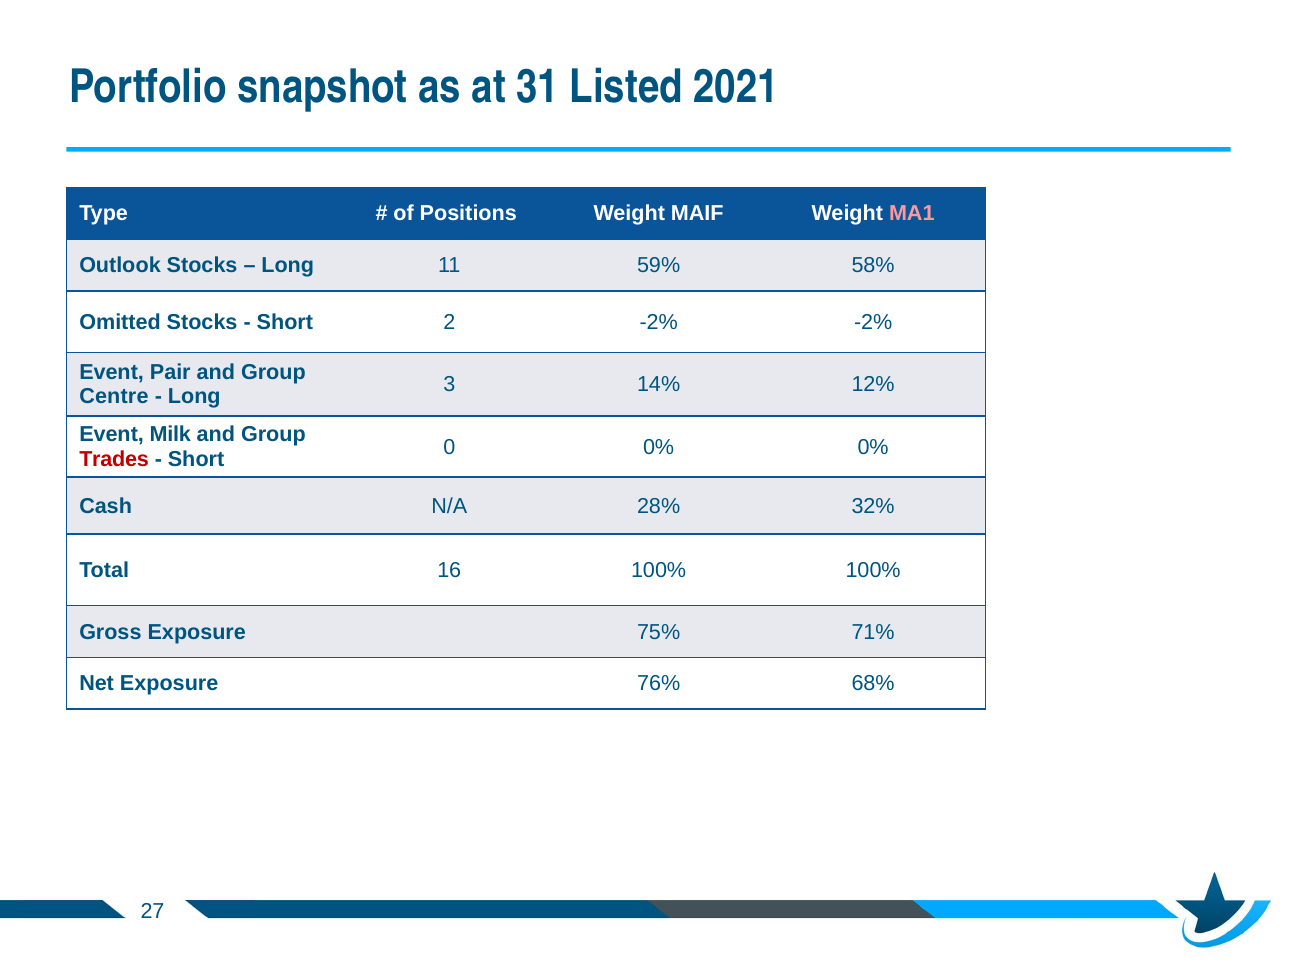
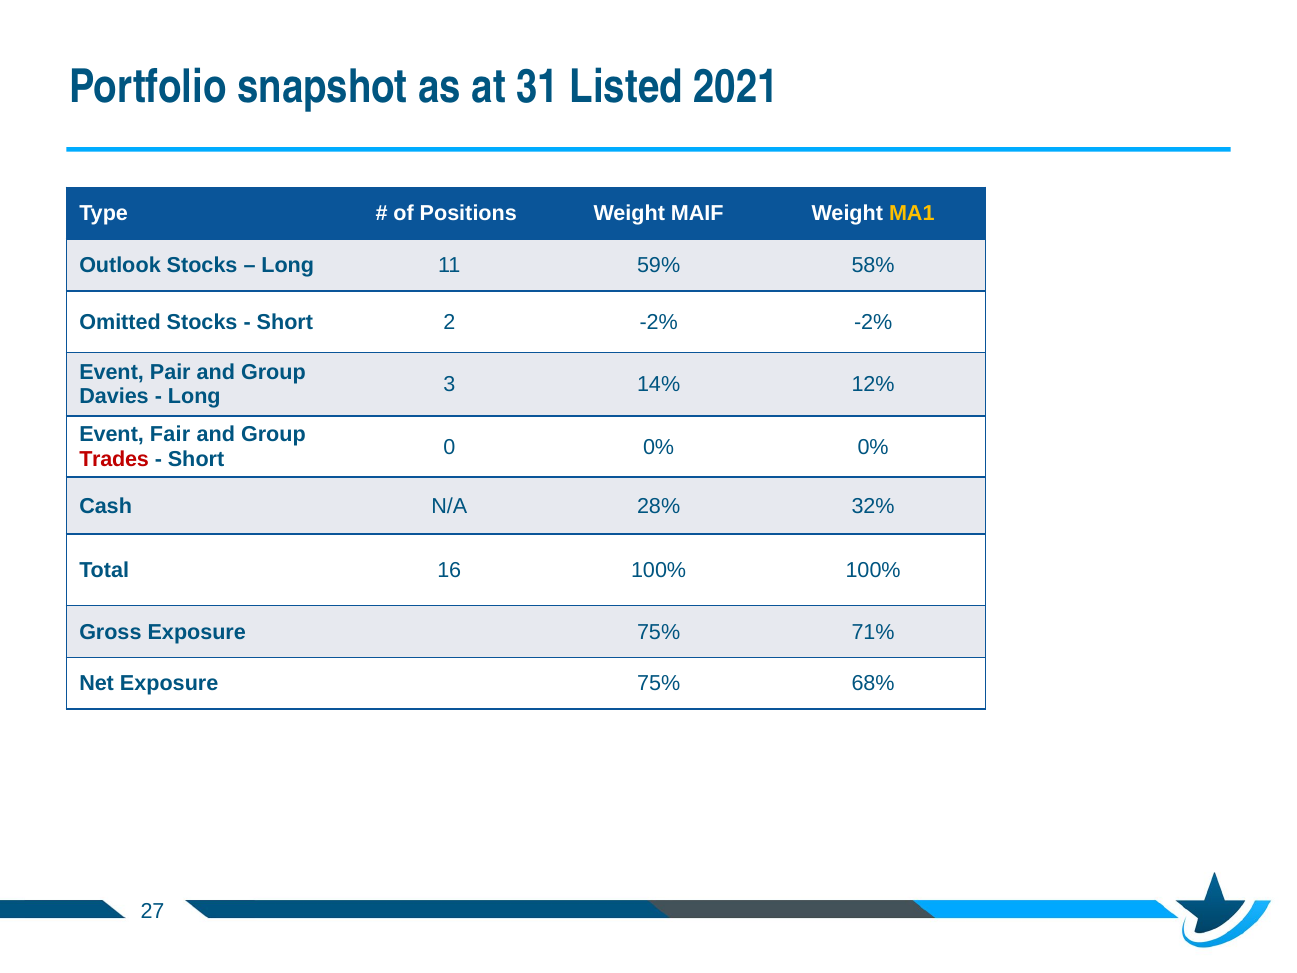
MA1 colour: pink -> yellow (912, 214)
Centre: Centre -> Davies (114, 397)
Milk: Milk -> Fair (170, 435)
Net Exposure 76%: 76% -> 75% (659, 683)
